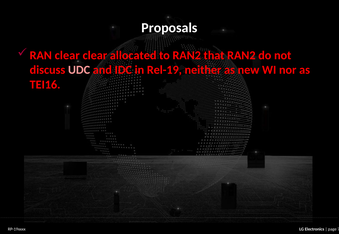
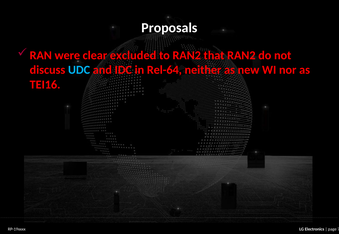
RAN clear: clear -> were (67, 56)
allocated: allocated -> excluded (133, 56)
UDC colour: pink -> light blue (79, 70)
Rel-19: Rel-19 -> Rel-64 (164, 70)
